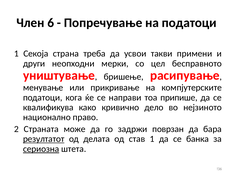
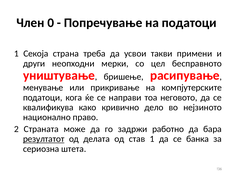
6: 6 -> 0 (51, 23)
припише: припише -> неговото (179, 97)
поврзан: поврзан -> работно (168, 129)
сериозна underline: present -> none (41, 149)
